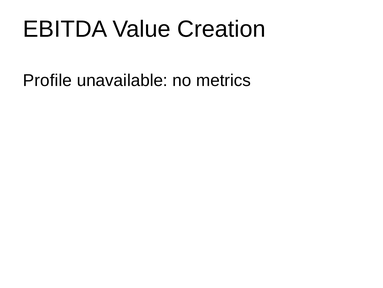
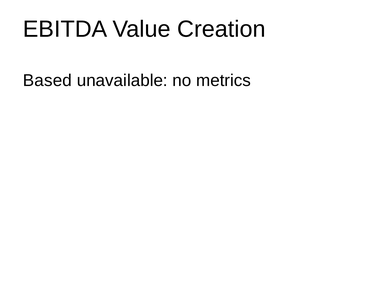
Profile: Profile -> Based (47, 80)
